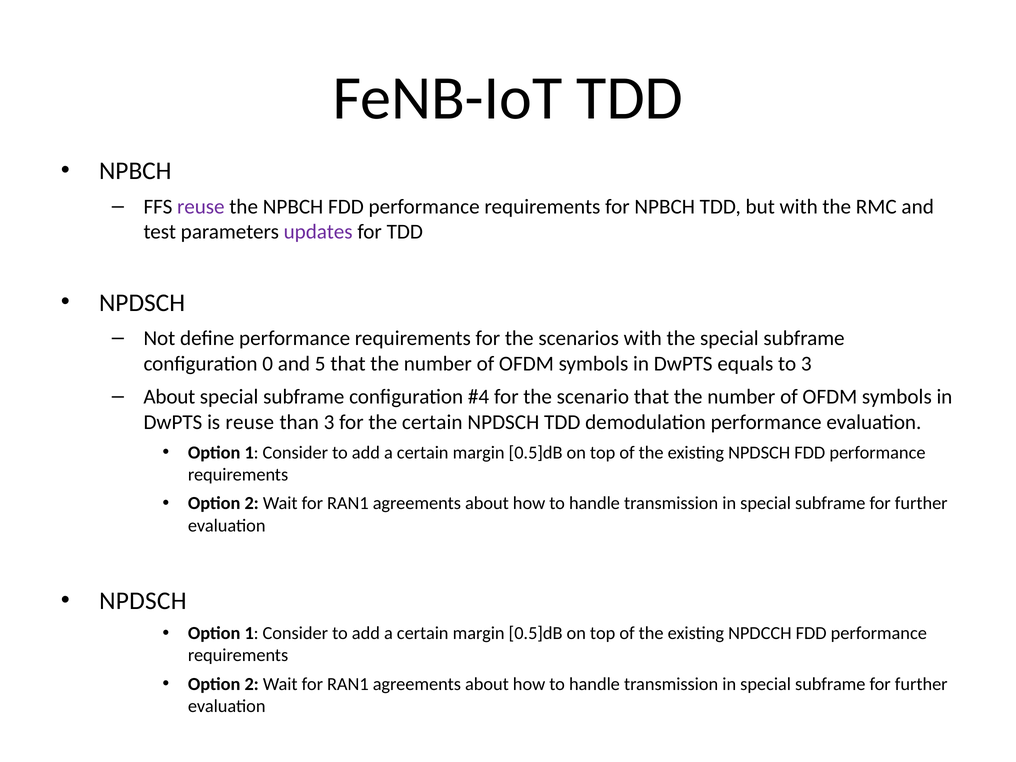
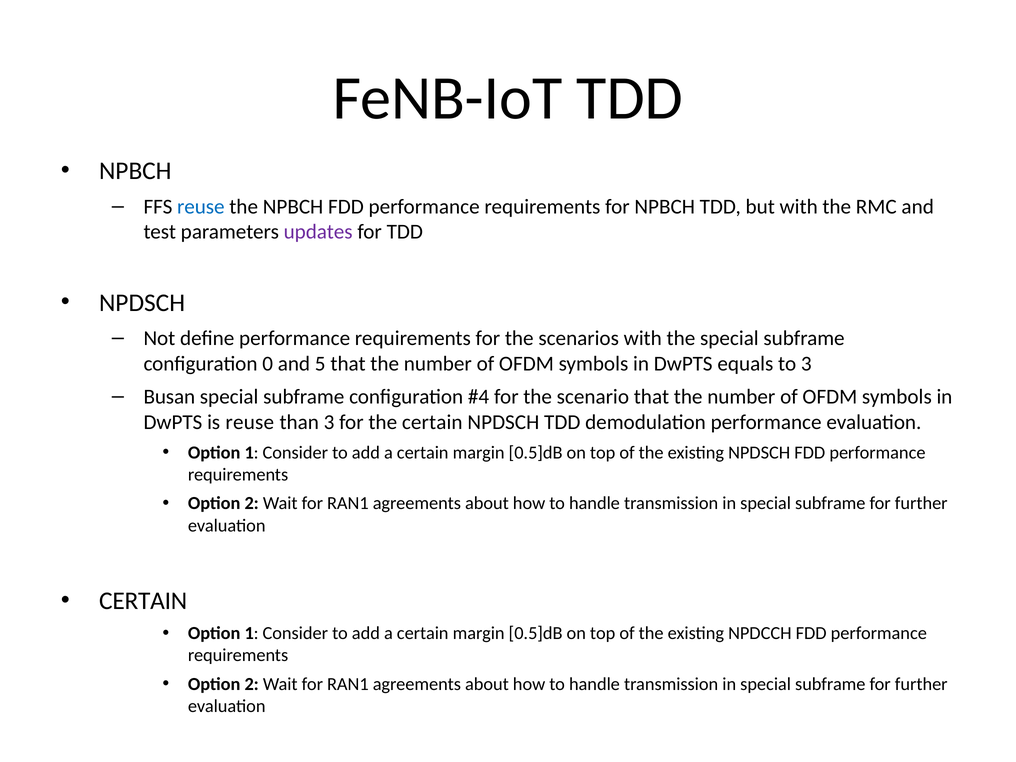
reuse colour: purple -> blue (201, 207)
About: About -> Busan (169, 397)
NPDSCH: NPDSCH -> CERTAIN (143, 601)
